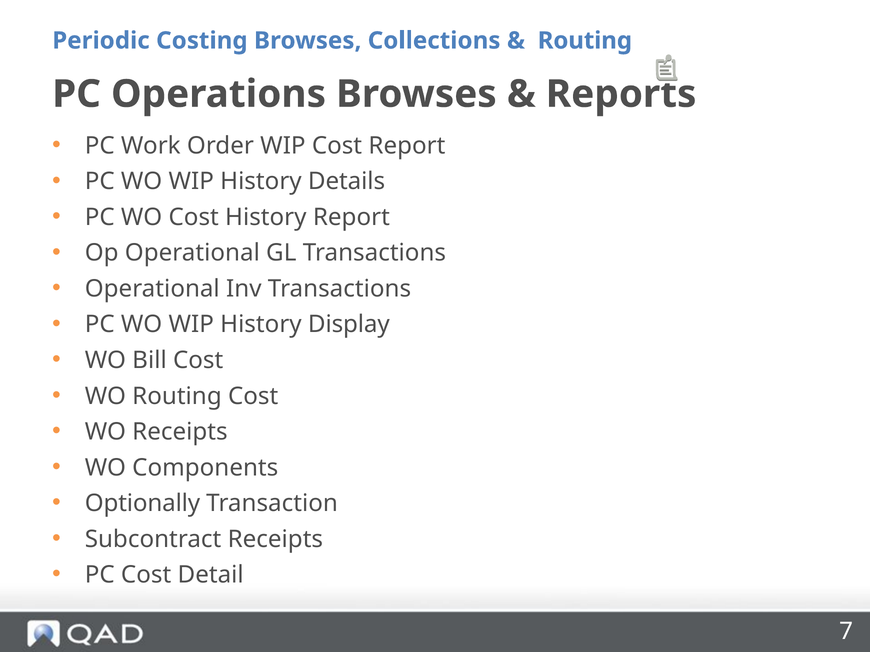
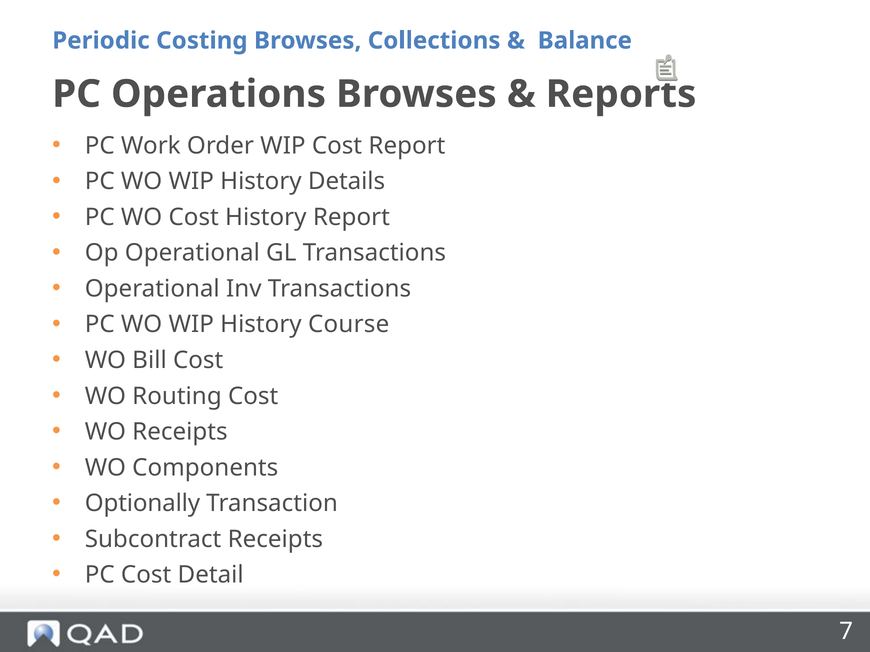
Routing: Routing -> Balance (585, 41)
Display: Display -> Course (349, 325)
